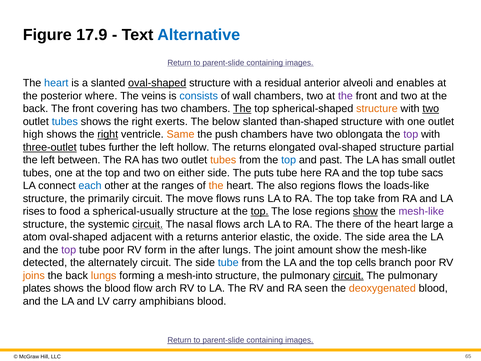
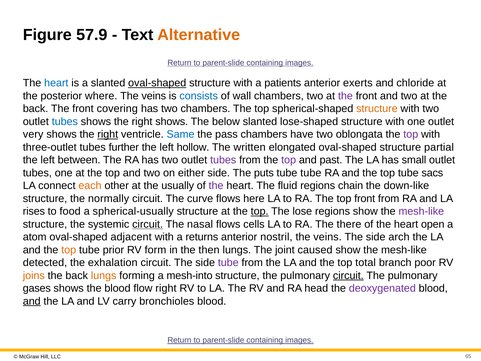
17.9: 17.9 -> 57.9 (92, 35)
Alternative colour: blue -> orange (199, 35)
residual: residual -> patients (283, 83)
alveoli: alveoli -> exerts (358, 83)
enables: enables -> chloride (415, 83)
The underline: present -> none (242, 109)
two underline: present -> none (431, 109)
right exerts: exerts -> shows (172, 122)
than-shaped: than-shaped -> lose-shaped (309, 122)
high: high -> very (33, 134)
Same colour: orange -> blue (181, 134)
push: push -> pass (226, 134)
three-outlet underline: present -> none (50, 147)
The returns: returns -> written (250, 147)
tubes colour: orange -> purple (223, 160)
top colour: blue -> purple (289, 160)
tube here: here -> tube (311, 173)
each colour: blue -> orange (90, 186)
ranges: ranges -> usually (178, 186)
the colour: orange -> purple (216, 186)
also: also -> fluid (288, 186)
regions flows: flows -> chain (351, 186)
loads-like: loads-like -> down-like (406, 186)
primarily: primarily -> normally (109, 198)
move: move -> curve (200, 198)
runs: runs -> here (254, 198)
top take: take -> front (365, 198)
show underline: present -> none (365, 211)
flows arch: arch -> cells (254, 224)
large: large -> open (433, 224)
elastic: elastic -> nostril (276, 237)
oxide: oxide -> veins (328, 237)
area: area -> arch (399, 237)
top colour: purple -> orange (69, 250)
tube poor: poor -> prior (113, 250)
after: after -> then (209, 250)
amount: amount -> caused (315, 250)
alternately: alternately -> exhalation (113, 263)
tube colour: blue -> purple (228, 263)
cells: cells -> total (366, 263)
plates: plates -> gases (37, 288)
flow arch: arch -> right (166, 288)
seen: seen -> head (316, 288)
deoxygenated colour: orange -> purple (382, 288)
and underline: none -> present (32, 301)
amphibians: amphibians -> bronchioles (167, 301)
